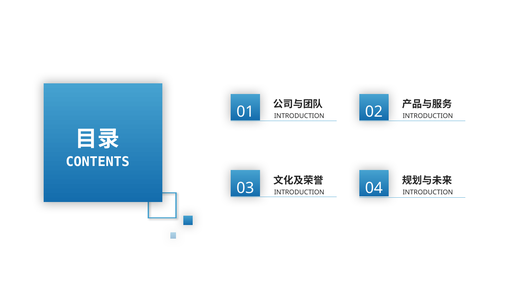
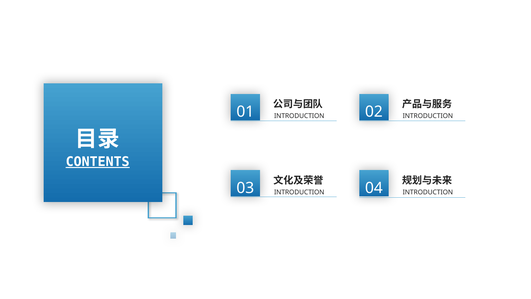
CONTENTS underline: none -> present (98, 162)
